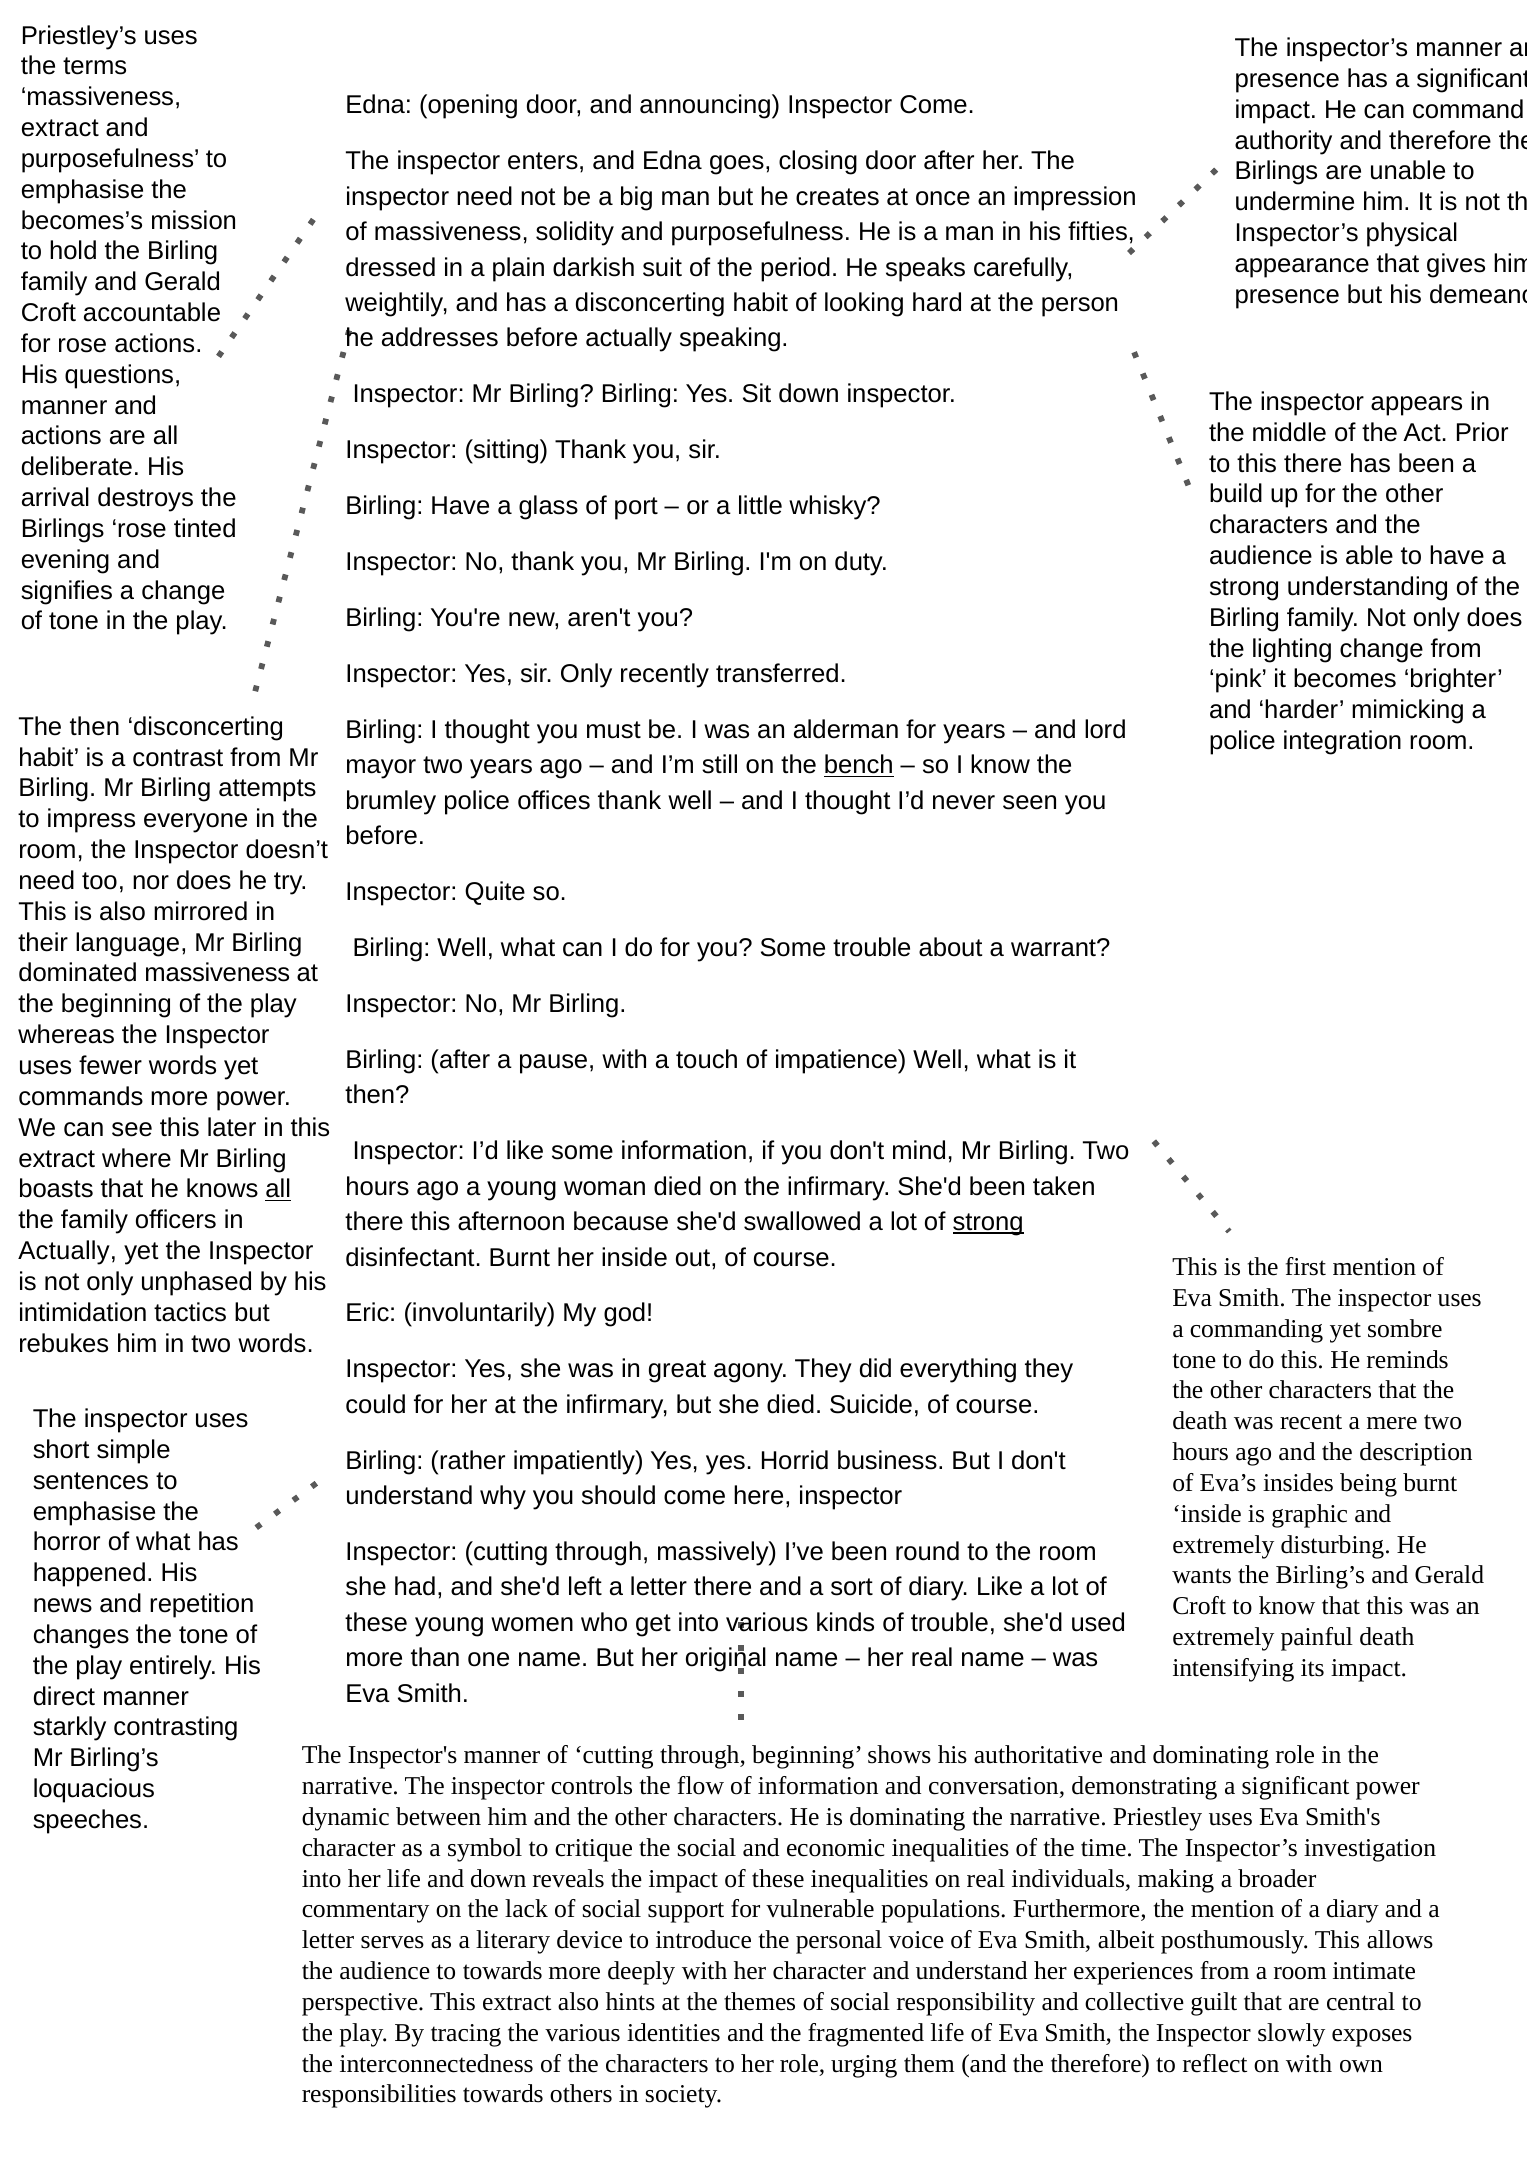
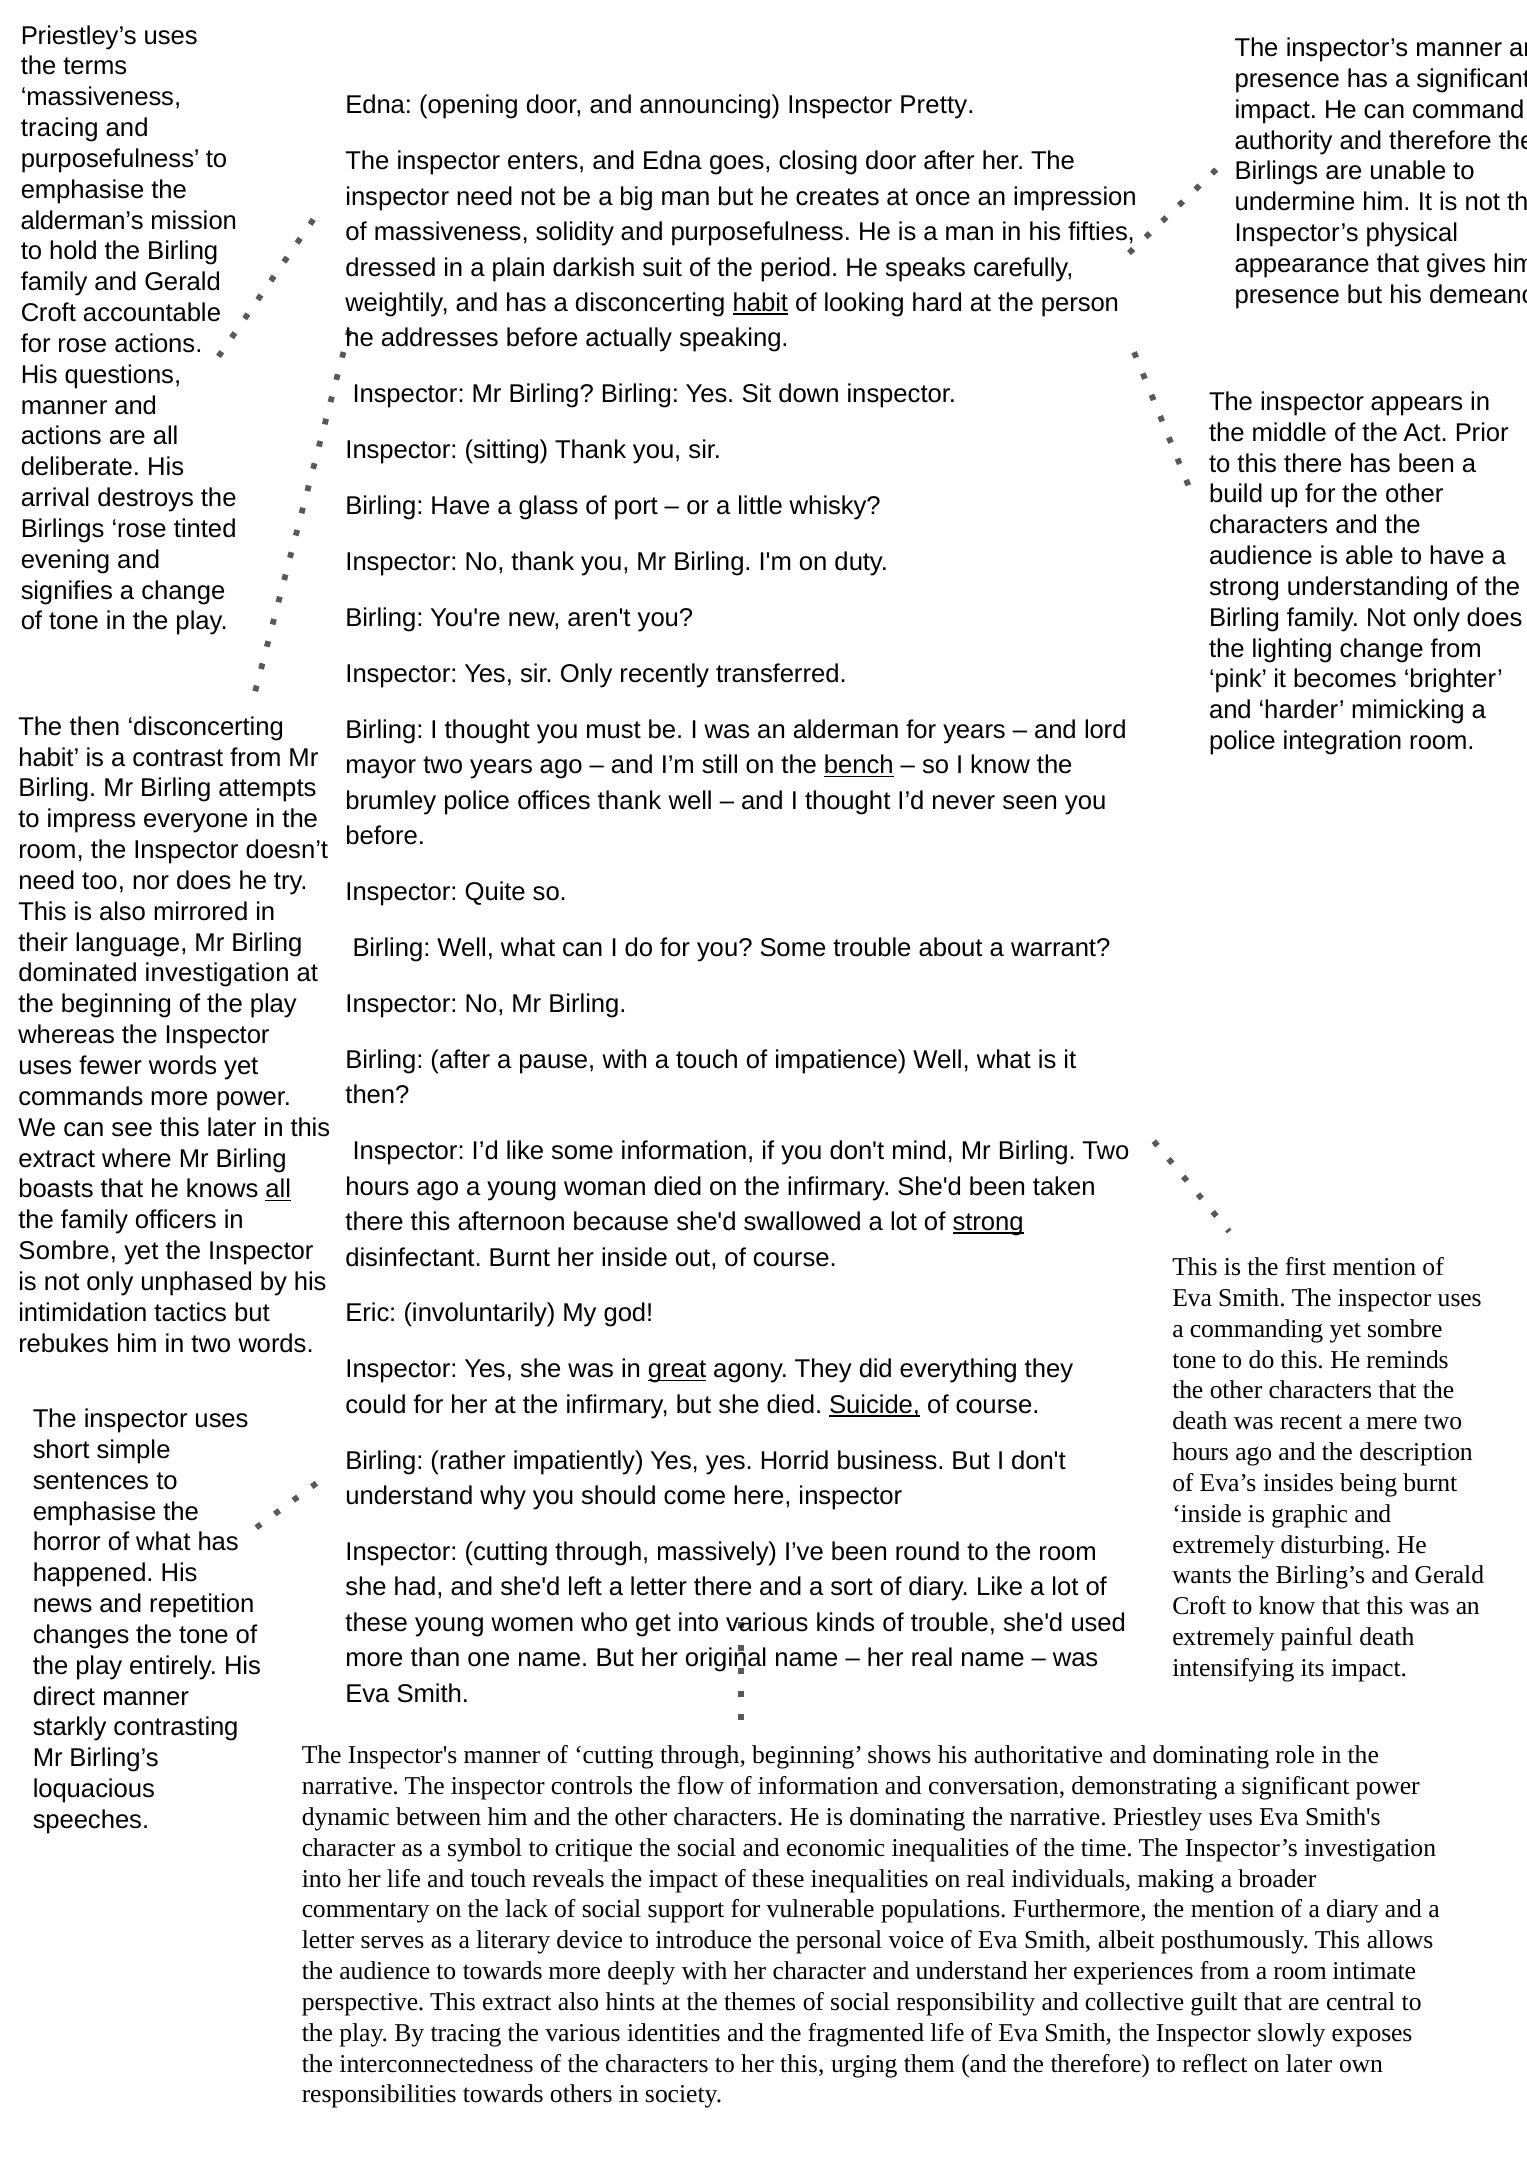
Inspector Come: Come -> Pretty (937, 105)
extract: extract -> tracing (60, 128)
becomes’s: becomes’s -> alderman’s (82, 221)
habit underline: none -> present (760, 303)
dominated massiveness: massiveness -> investigation (217, 973)
Actually: Actually -> Sombre (68, 1251)
great underline: none -> present (677, 1369)
Suicide underline: none -> present (875, 1405)
and down: down -> touch (498, 1878)
her role: role -> this (802, 2063)
on with: with -> later (1309, 2063)
